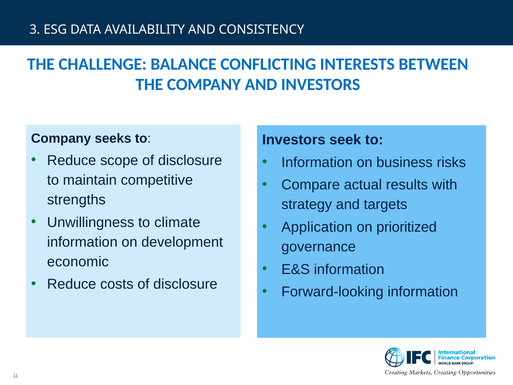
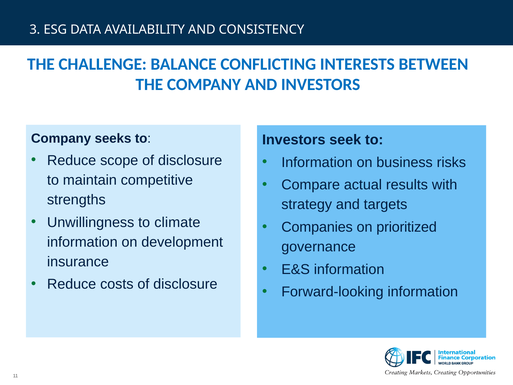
Application: Application -> Companies (317, 227)
economic: economic -> insurance (78, 262)
